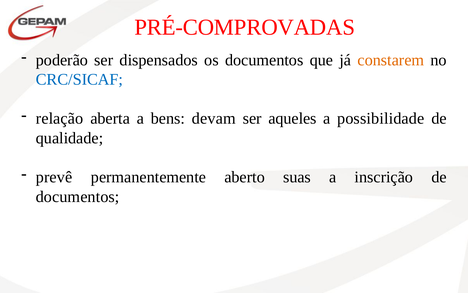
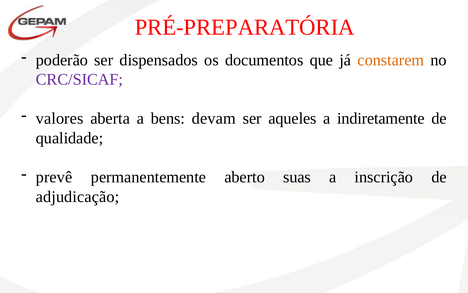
PRÉ-COMPROVADAS: PRÉ-COMPROVADAS -> PRÉ-PREPARATÓRIA (245, 27)
CRC/SICAF colour: blue -> purple (79, 79)
relação: relação -> valores (60, 118)
possibilidade: possibilidade -> indiretamente (381, 118)
documentos: documentos -> adjudicação (78, 196)
